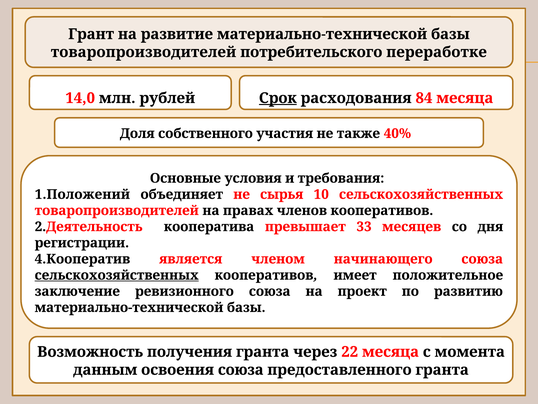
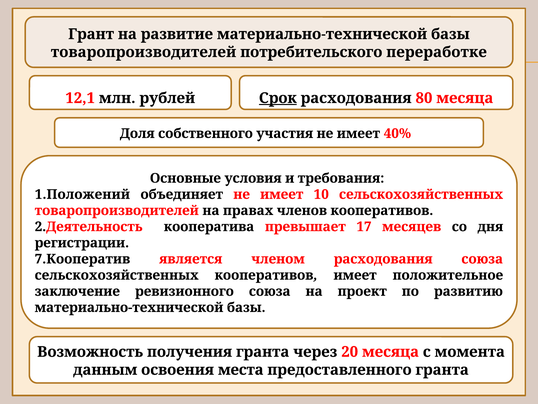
14,0: 14,0 -> 12,1 (80, 98)
84: 84 -> 80 (424, 98)
участия не также: также -> имеет (358, 133)
объединяет не сырья: сырья -> имеет (282, 194)
33: 33 -> 17 (364, 226)
4.Кооператив: 4.Кооператив -> 7.Кооператив (82, 259)
членом начинающего: начинающего -> расходования (383, 259)
сельскохозяйственных underline: present -> none (117, 275)
22: 22 -> 20 (350, 351)
освоения союза: союза -> места (241, 369)
